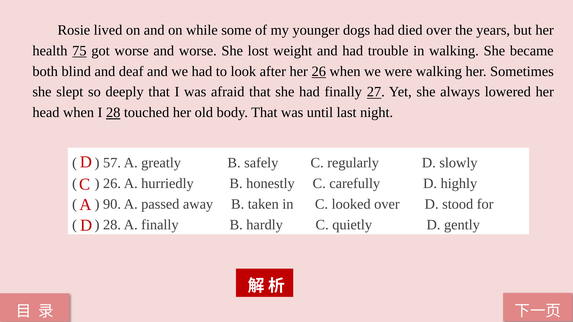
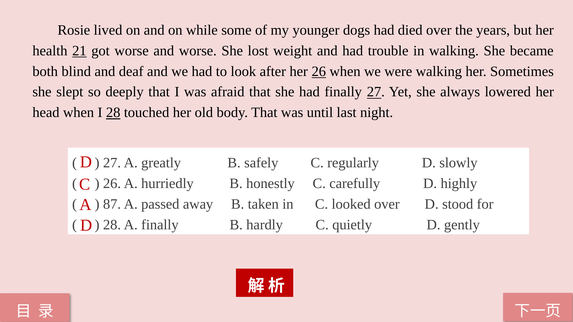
75: 75 -> 21 (79, 51)
57: 57 -> 27 (112, 163)
90: 90 -> 87 (112, 204)
